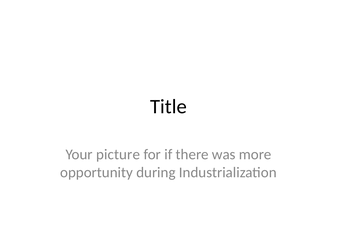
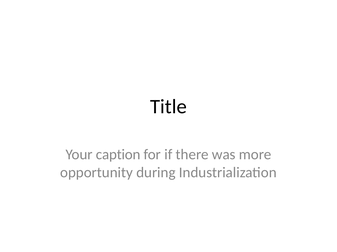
picture: picture -> caption (118, 155)
